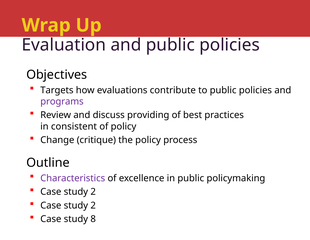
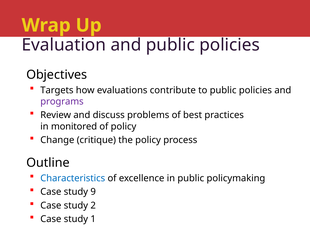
providing: providing -> problems (148, 115)
consistent: consistent -> monitored (74, 126)
Characteristics colour: purple -> blue (73, 178)
2: 2 -> 9 (93, 191)
8: 8 -> 1 (93, 219)
